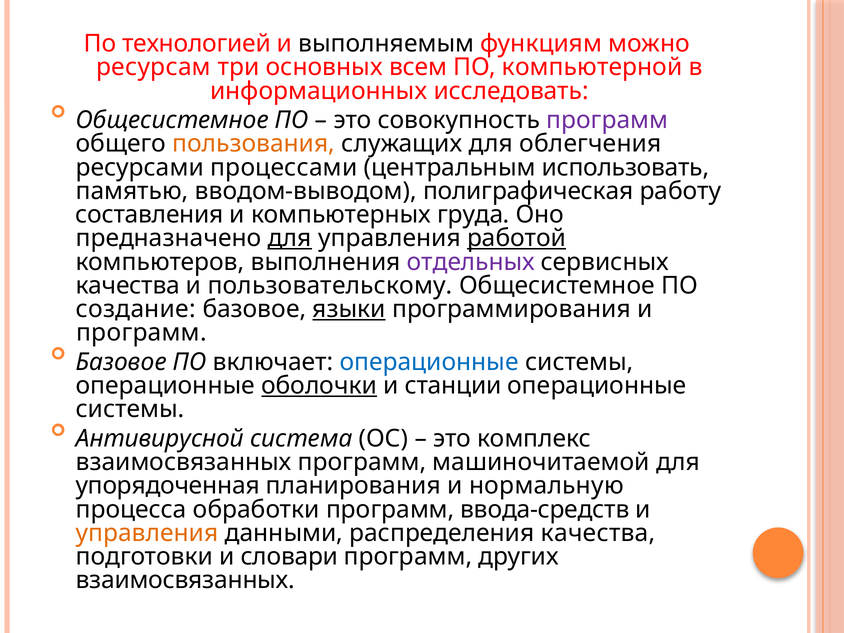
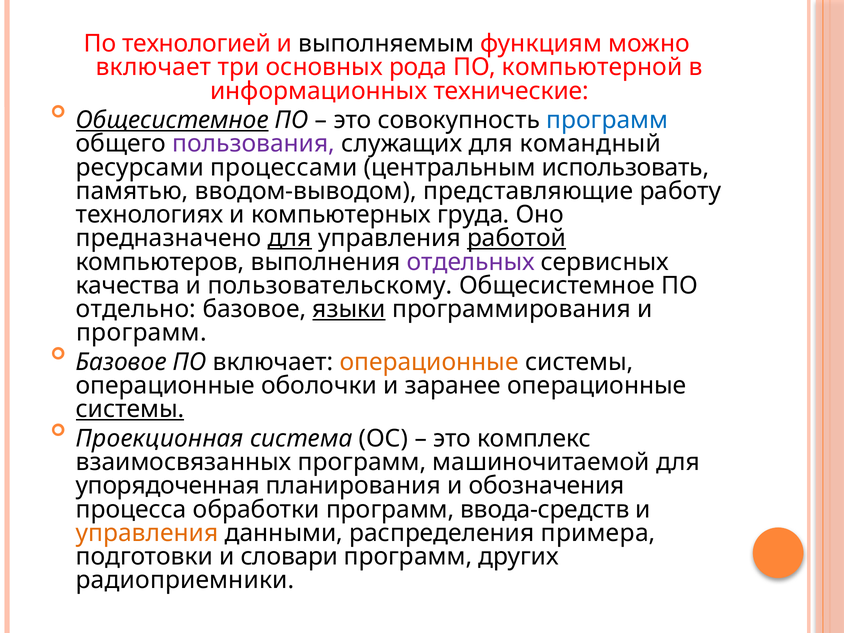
ресурсам: ресурсам -> включает (154, 67)
всем: всем -> рода (418, 67)
исследовать: исследовать -> технические (511, 91)
Общесистемное underline: none -> present (172, 120)
программ colour: purple -> blue (607, 120)
пользования colour: orange -> purple (254, 144)
облегчения: облегчения -> командный (590, 144)
полиграфическая: полиграфическая -> представляющие (528, 191)
составления: составления -> технологиях (150, 215)
создание: создание -> отдельно (136, 309)
операционные colour: blue -> orange (429, 362)
оболочки underline: present -> none (319, 386)
станции: станции -> заранее (453, 386)
системы underline: none -> present (130, 409)
Антивирусной: Антивирусной -> Проекционная (160, 439)
нормальную: нормальную -> обозначения (547, 486)
распределения качества: качества -> примера (598, 533)
взаимосвязанных: взаимосвязанных -> радиоприемники (185, 580)
